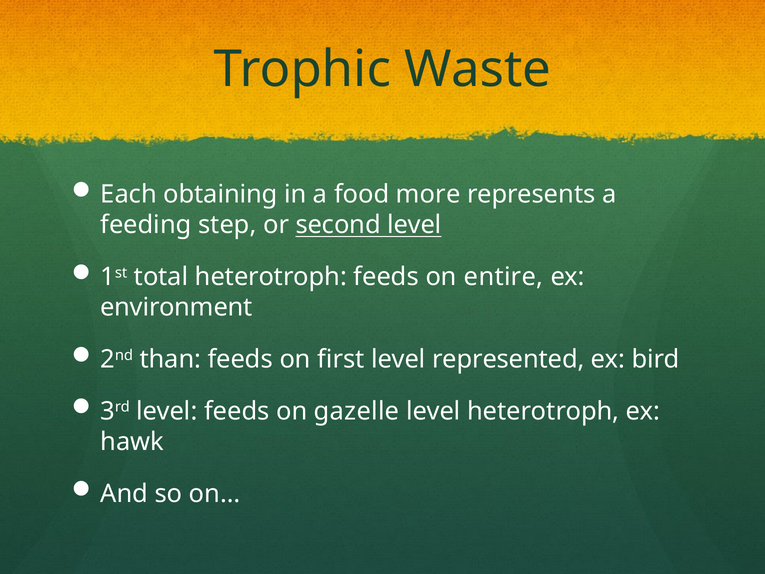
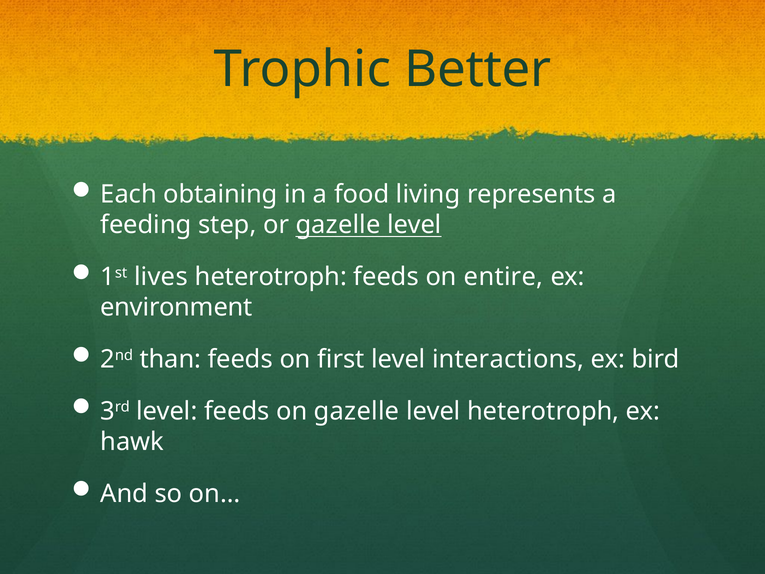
Waste: Waste -> Better (478, 69)
more: more -> living (428, 194)
or second: second -> gazelle (338, 225)
total: total -> lives (161, 277)
represented: represented -> interactions (508, 359)
